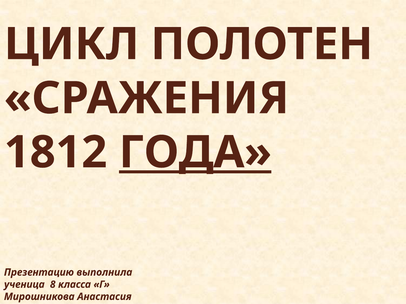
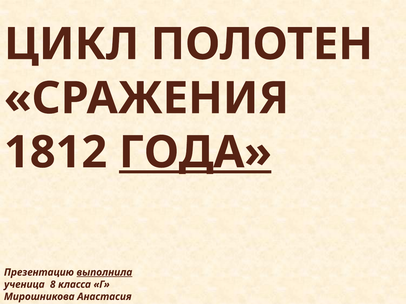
выполнила underline: none -> present (104, 273)
